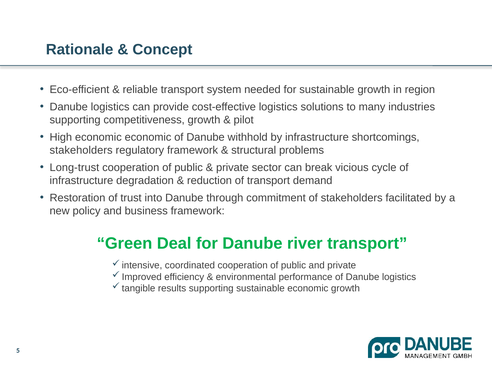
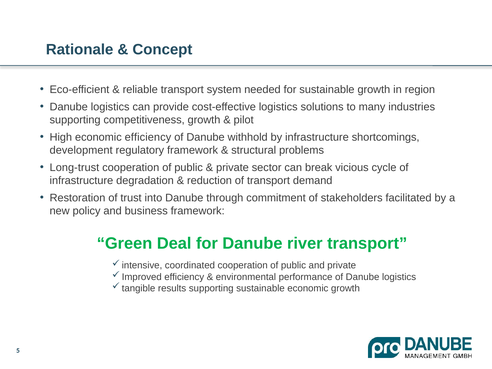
economic economic: economic -> efficiency (148, 137)
stakeholders: stakeholders -> development (81, 150)
